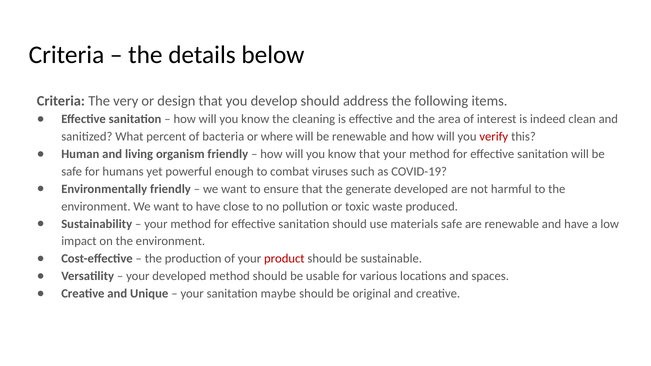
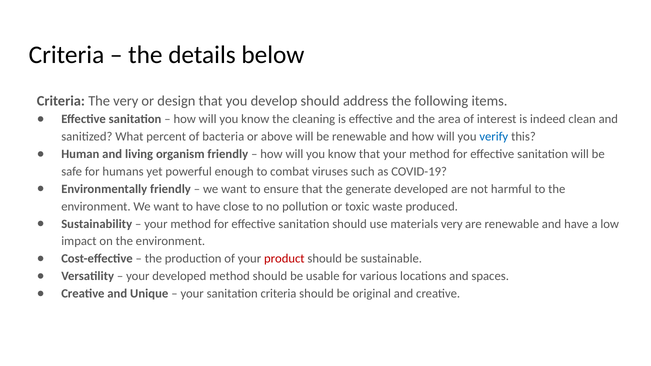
where: where -> above (277, 137)
verify colour: red -> blue (494, 137)
materials safe: safe -> very (452, 224)
sanitation maybe: maybe -> criteria (278, 294)
